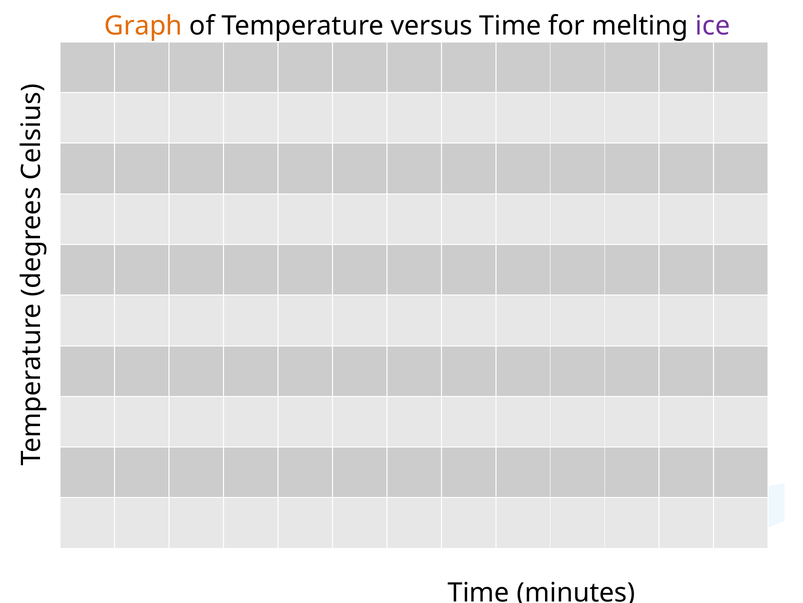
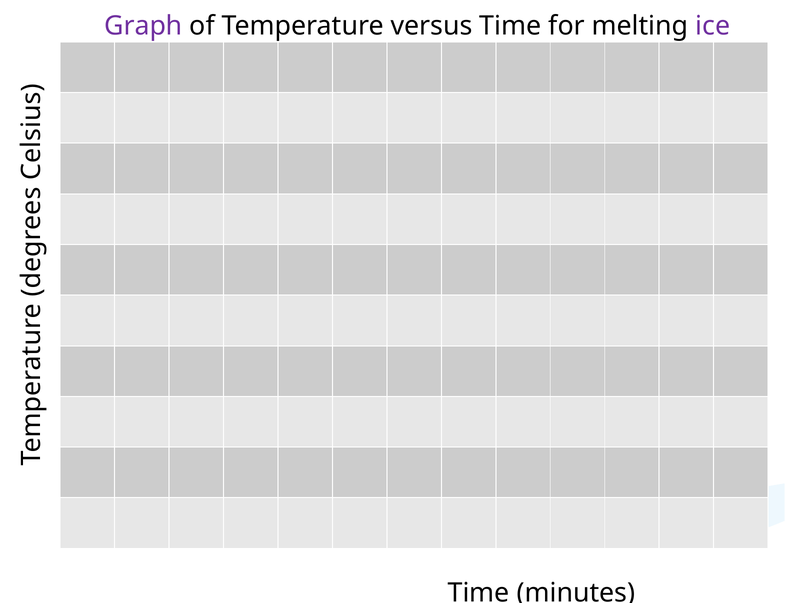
Graph colour: orange -> purple (143, 26)
